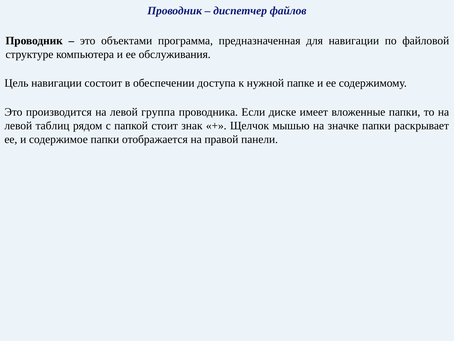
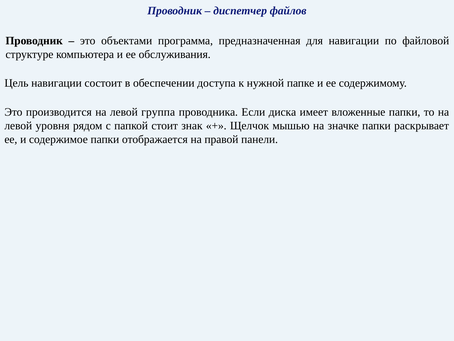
диске: диске -> диска (282, 112)
таблиц: таблиц -> уровня (53, 125)
